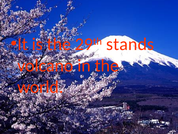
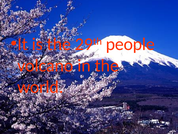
stands: stands -> people (130, 44)
